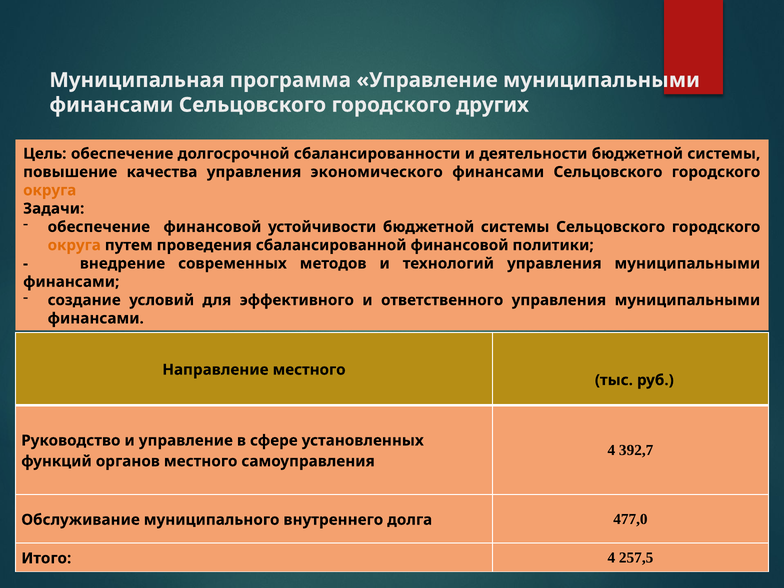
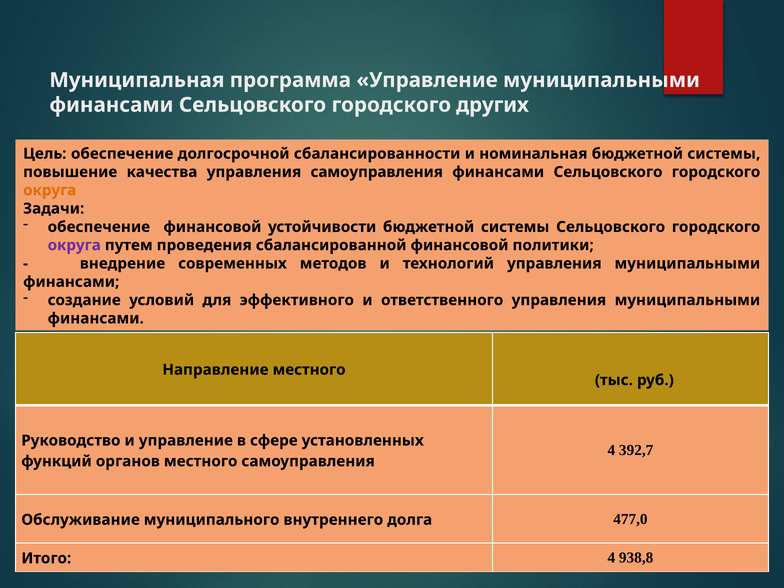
деятельности: деятельности -> номинальная (533, 154)
управления экономического: экономического -> самоуправления (377, 172)
округа colour: orange -> purple (74, 245)
257,5: 257,5 -> 938,8 (636, 558)
